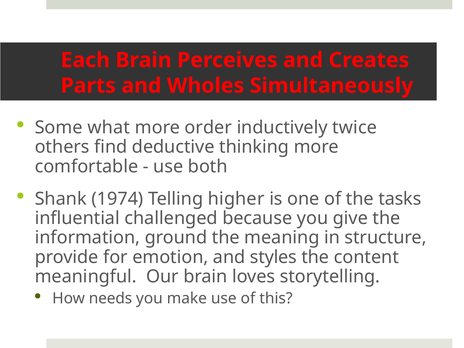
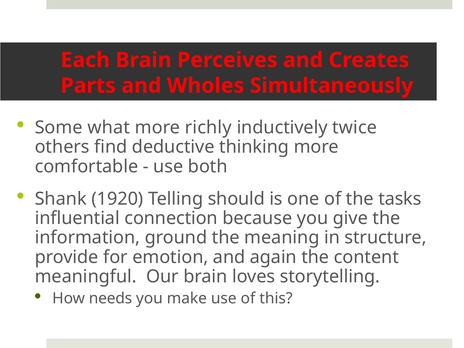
order: order -> richly (208, 127)
1974: 1974 -> 1920 (117, 199)
higher: higher -> should (236, 199)
challenged: challenged -> connection (171, 218)
styles: styles -> again (273, 257)
